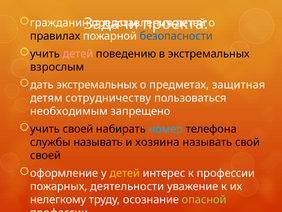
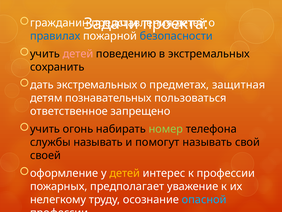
правилах colour: black -> blue (55, 36)
взрослым: взрослым -> сохранить (57, 67)
сотрудничеству: сотрудничеству -> познавательных (108, 98)
необходимым: необходимым -> ответственное (69, 111)
учить своей: своей -> огонь (78, 129)
номер colour: light blue -> light green (166, 129)
хозяина: хозяина -> помогут (157, 142)
деятельности: деятельности -> предполагает (127, 186)
опасной colour: light green -> light blue (204, 199)
